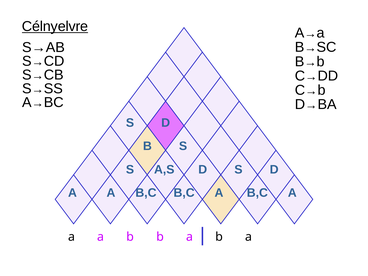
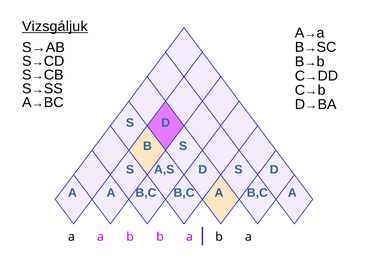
Célnyelvre: Célnyelvre -> Vizsgáljuk (55, 26)
